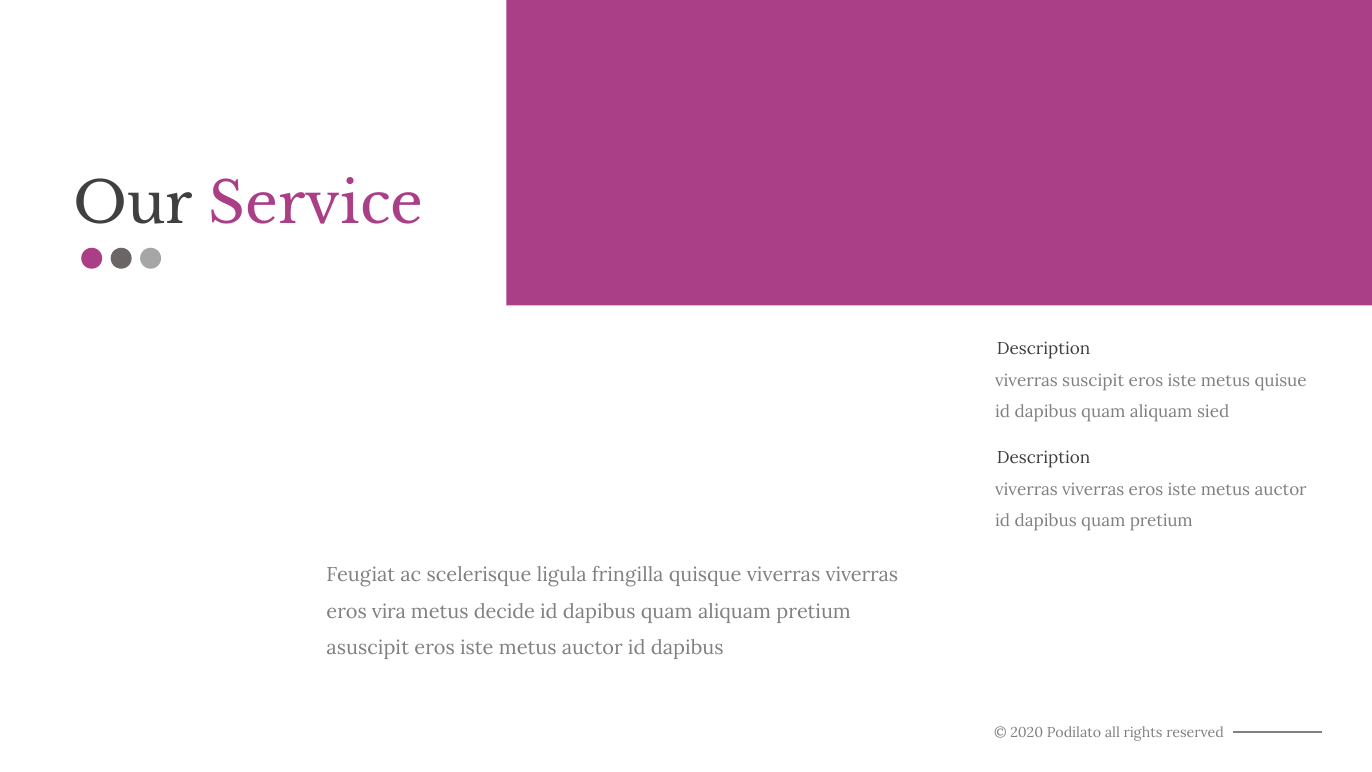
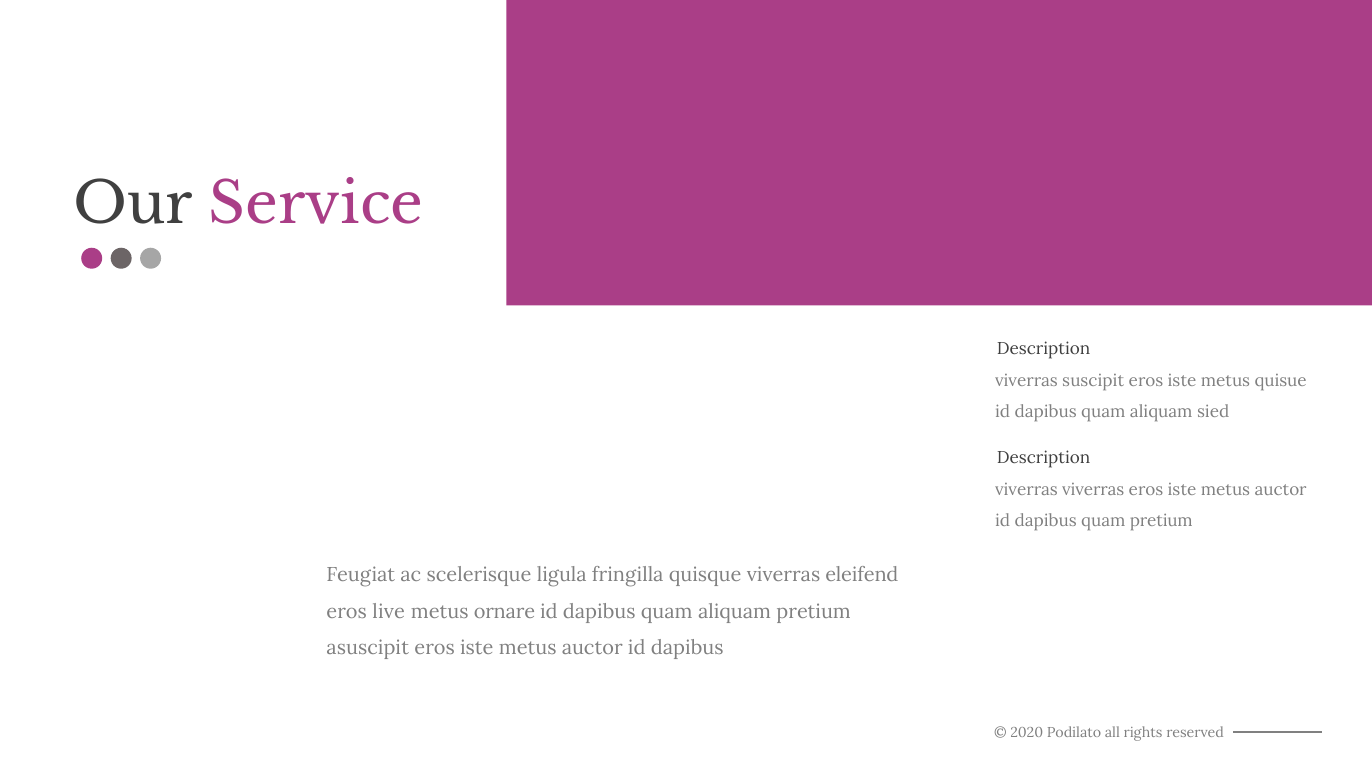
quisque viverras viverras: viverras -> eleifend (862, 575)
vira: vira -> live (389, 611)
decide: decide -> ornare (504, 611)
